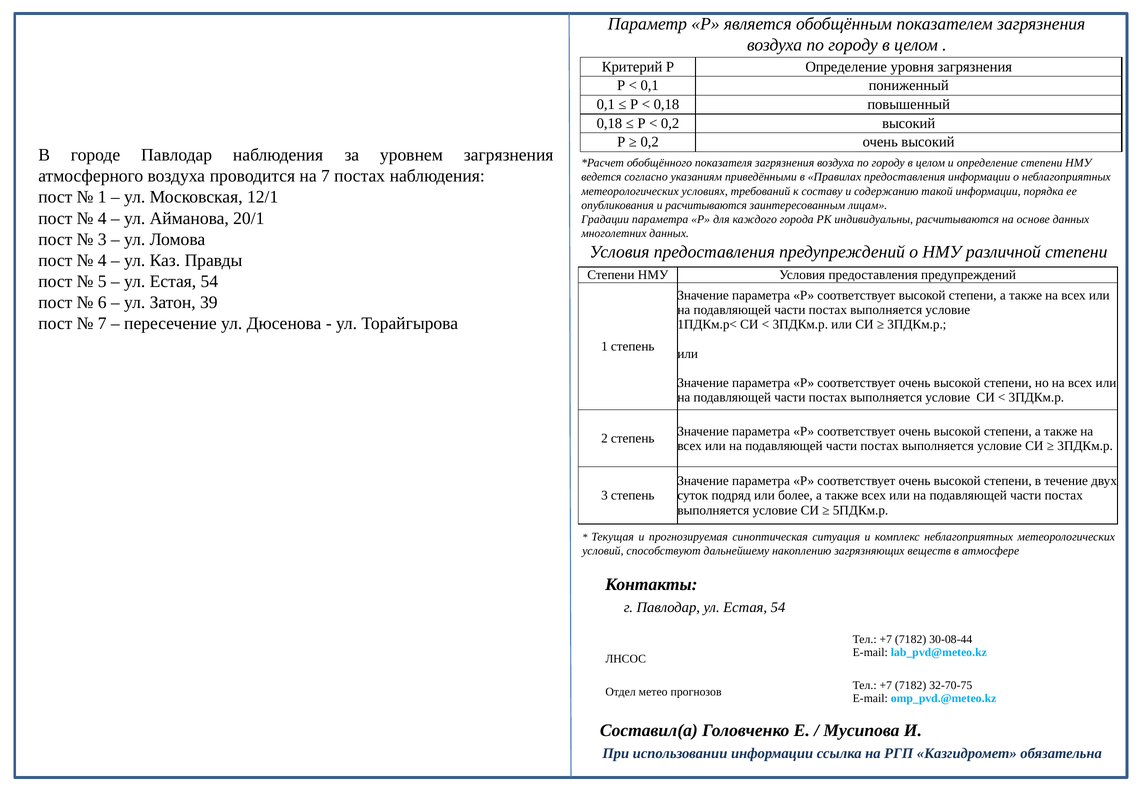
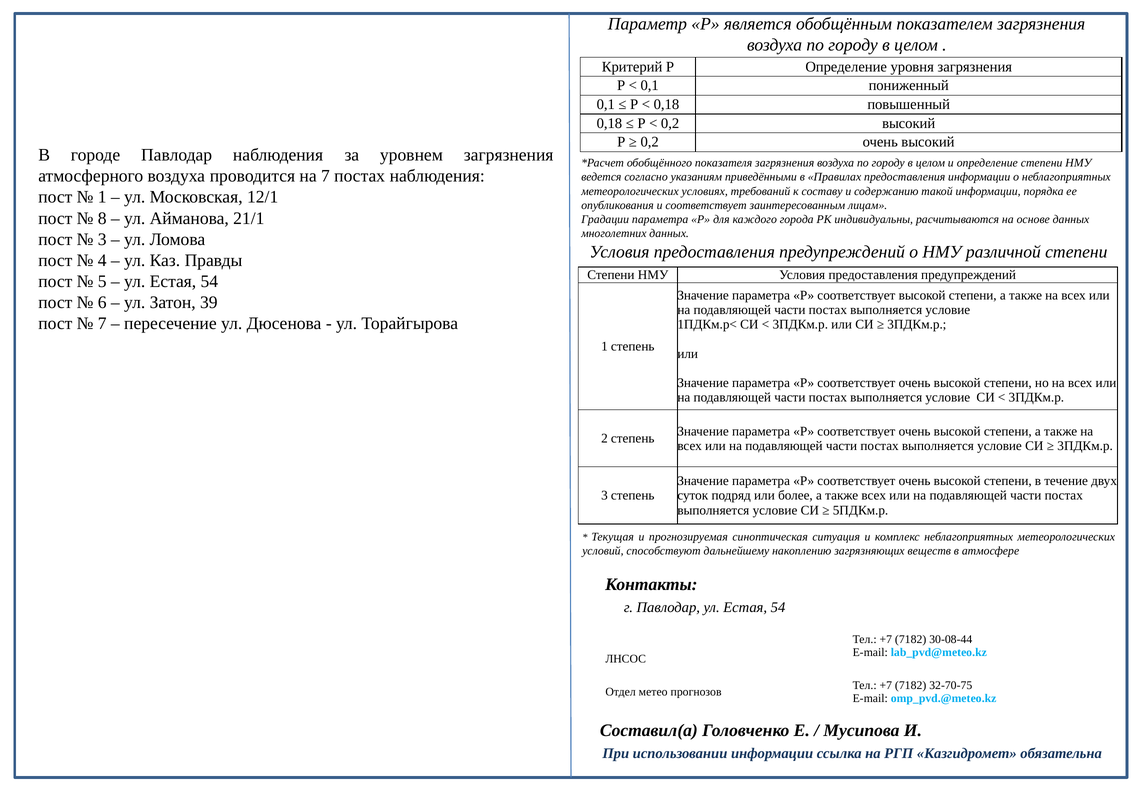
и расчитываются: расчитываются -> соответствует (706, 205)
4: 4 -> 8 (102, 218)
20/1: 20/1 -> 21/1 (249, 218)
